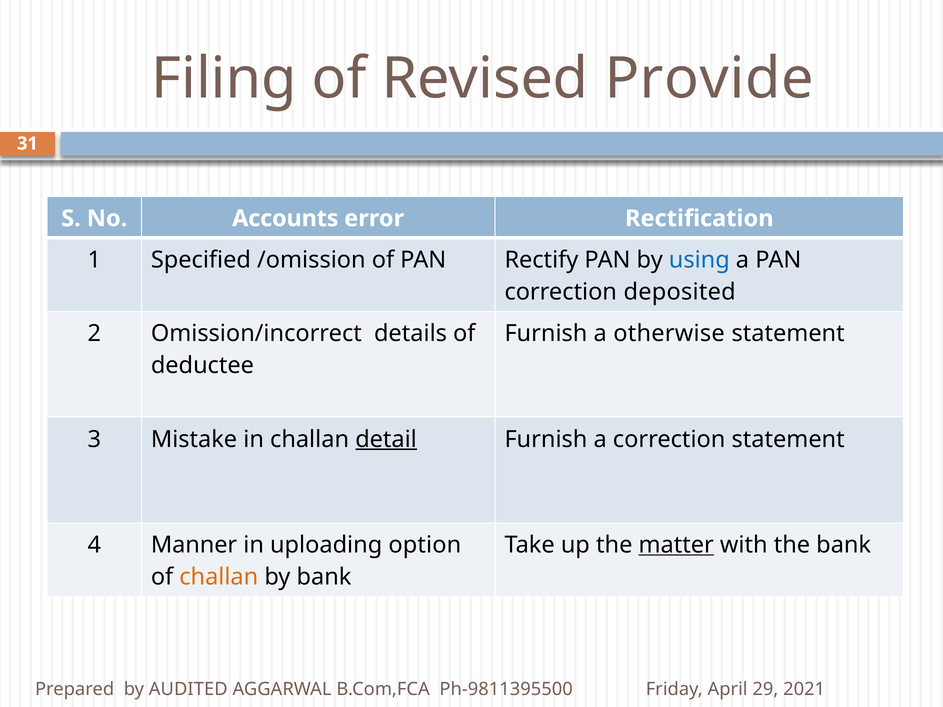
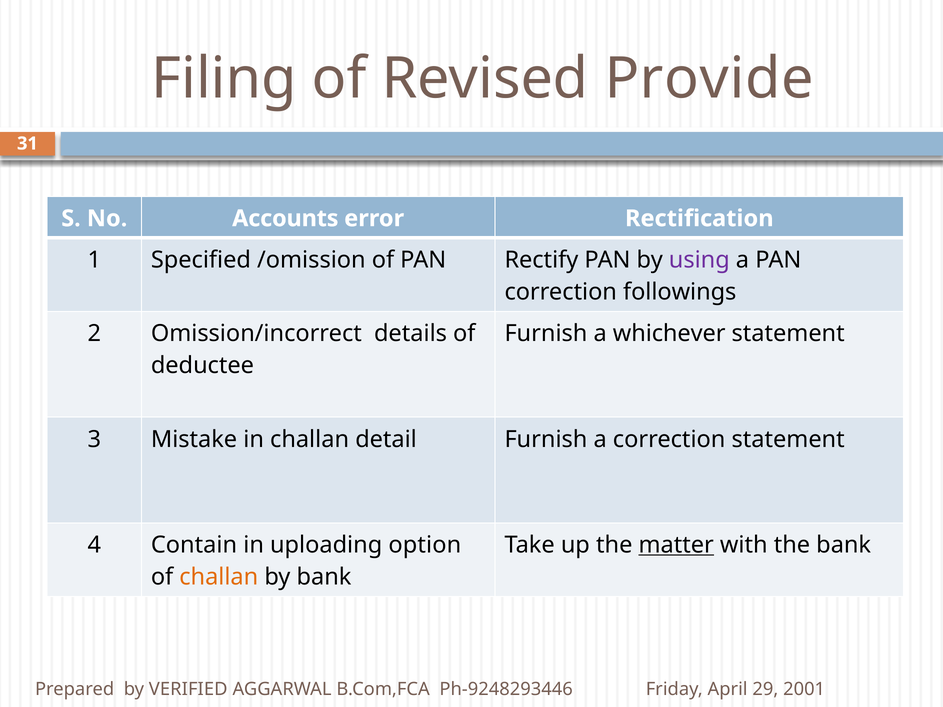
using colour: blue -> purple (699, 260)
deposited: deposited -> followings (680, 292)
otherwise: otherwise -> whichever (669, 334)
detail underline: present -> none (386, 439)
Manner: Manner -> Contain (194, 545)
AUDITED: AUDITED -> VERIFIED (188, 690)
Ph-9811395500: Ph-9811395500 -> Ph-9248293446 (506, 690)
2021: 2021 -> 2001 (804, 690)
